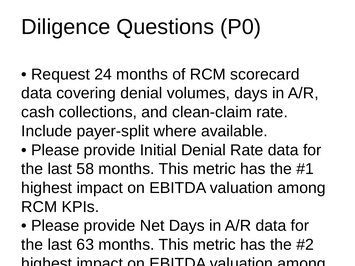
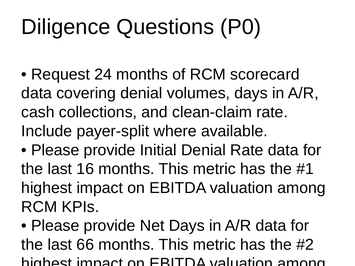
58: 58 -> 16 (85, 169)
63: 63 -> 66 (85, 245)
